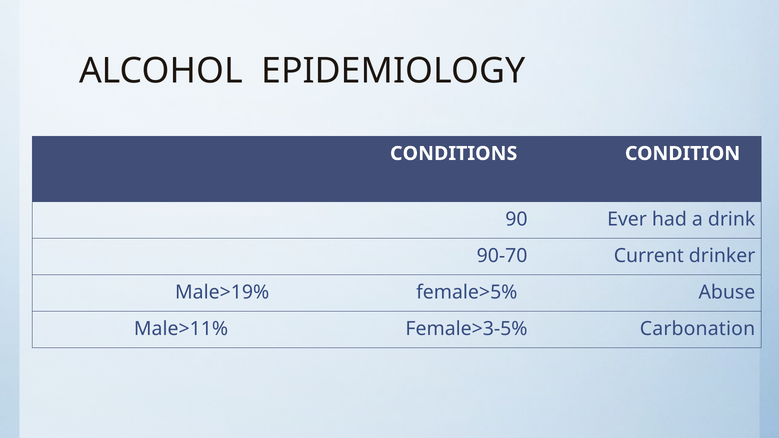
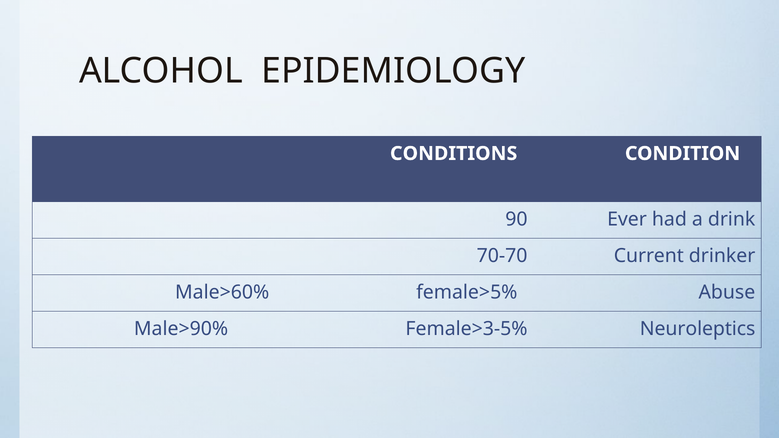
90-70: 90-70 -> 70-70 (502, 256)
Male>19%: Male>19% -> Male>60% (222, 292)
Male>11%: Male>11% -> Male>90% (181, 329)
Carbonation: Carbonation -> Neuroleptics (698, 329)
